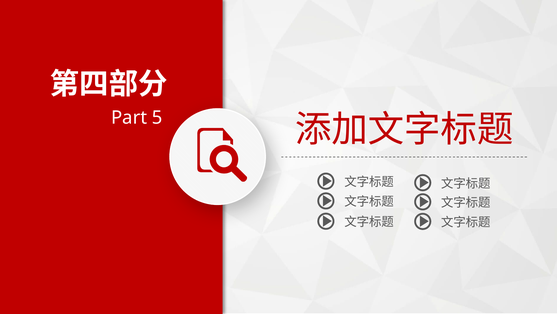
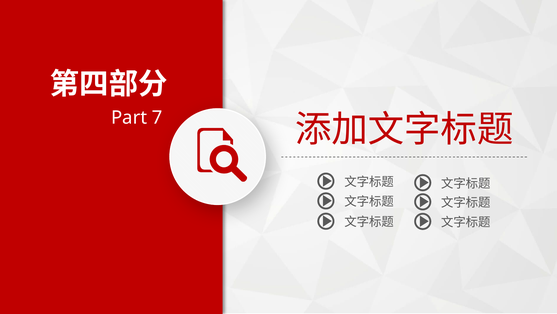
5: 5 -> 7 (157, 117)
